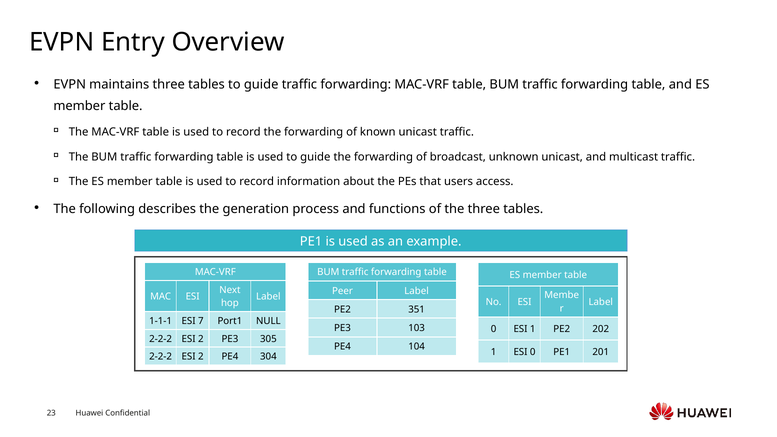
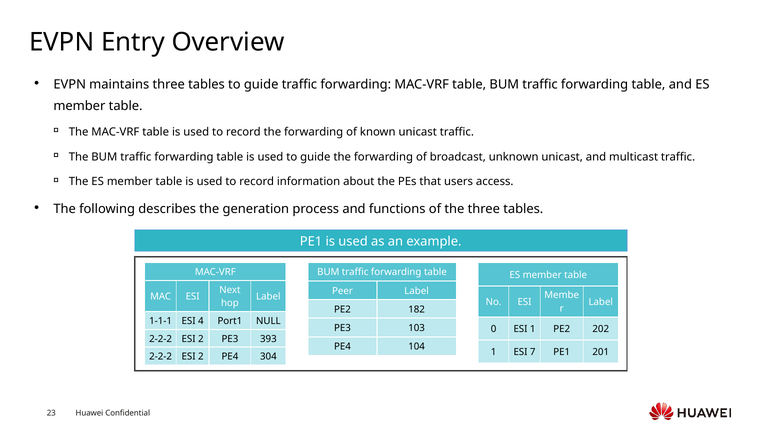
351: 351 -> 182 (417, 310)
7: 7 -> 4 (201, 321)
305: 305 -> 393 (268, 339)
ESI 0: 0 -> 7 (533, 352)
